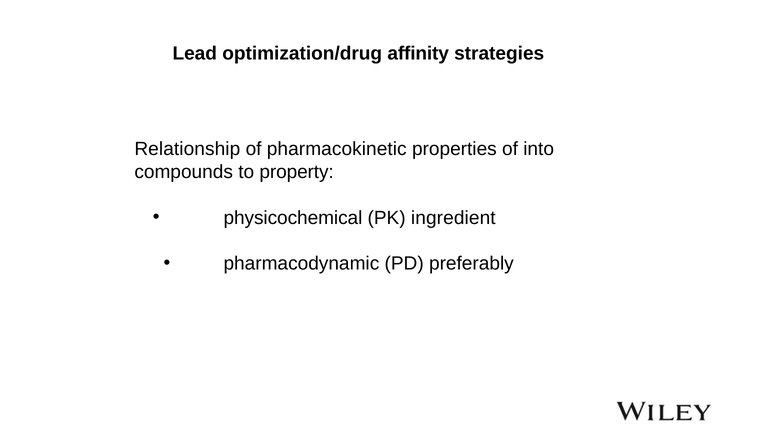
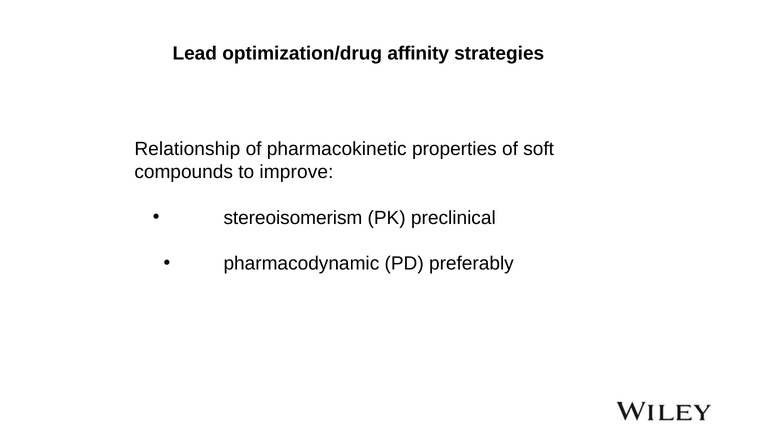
into: into -> soft (539, 149)
property: property -> improve (296, 172)
physicochemical: physicochemical -> stereoisomerism (293, 218)
ingredient: ingredient -> preclinical (453, 218)
